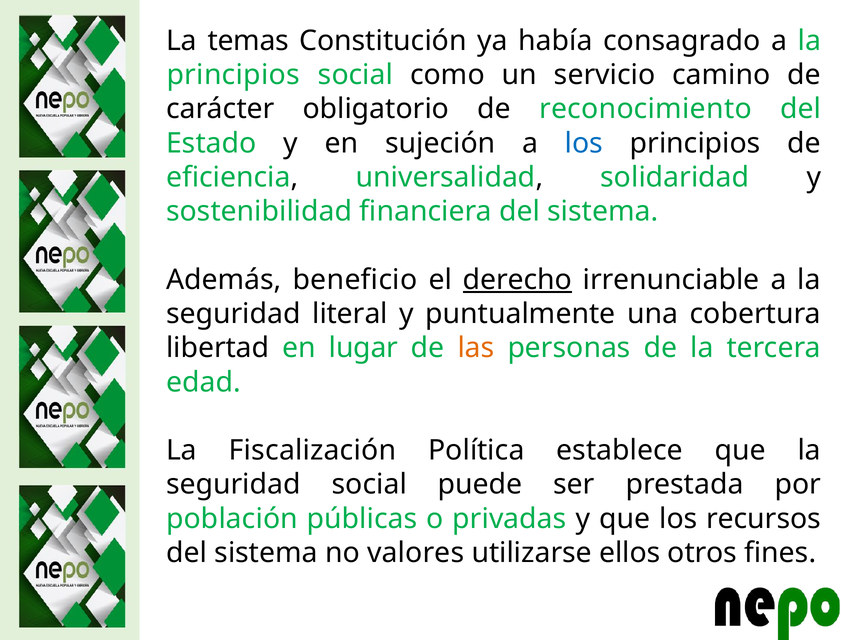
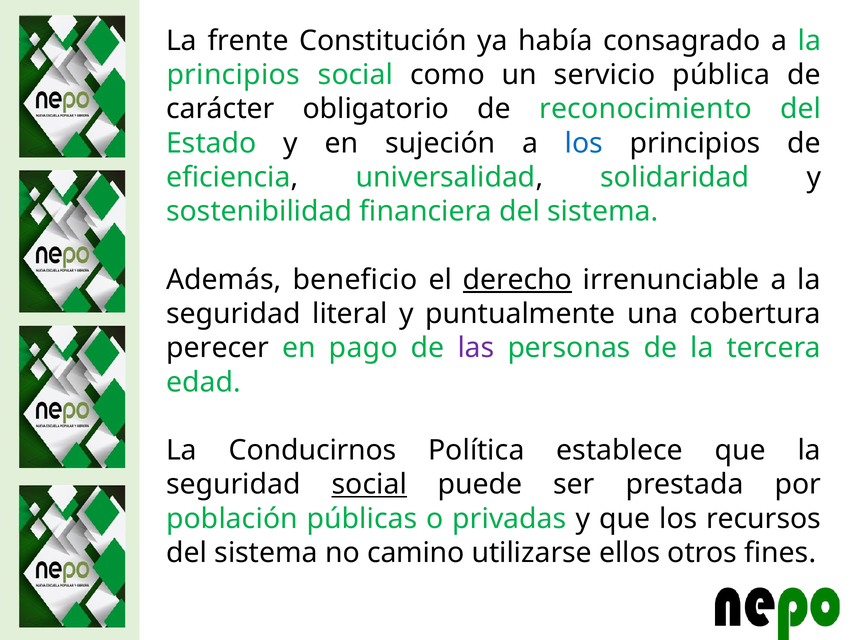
temas: temas -> frente (248, 41)
camino: camino -> pública (721, 75)
libertad: libertad -> perecer (218, 348)
lugar: lugar -> pago (363, 348)
las colour: orange -> purple (476, 348)
Fiscalización: Fiscalización -> Conducirnos (313, 450)
social underline: none -> present (369, 484)
valores: valores -> camino (416, 553)
